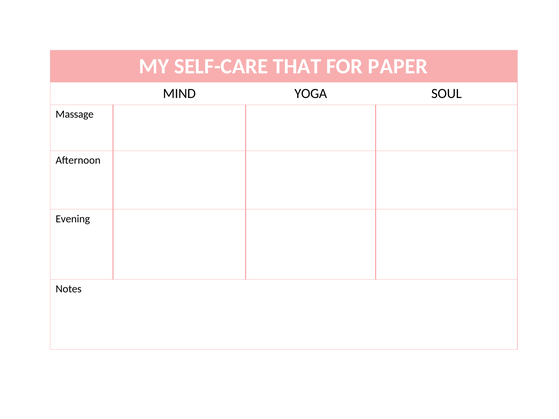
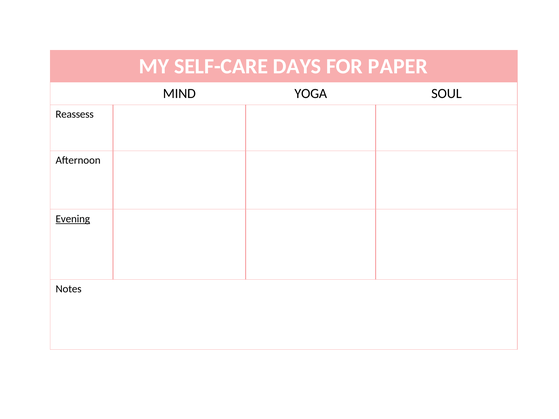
THAT: THAT -> DAYS (297, 66)
Massage: Massage -> Reassess (75, 114)
Evening underline: none -> present (73, 219)
